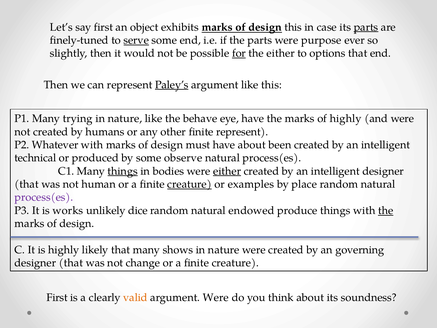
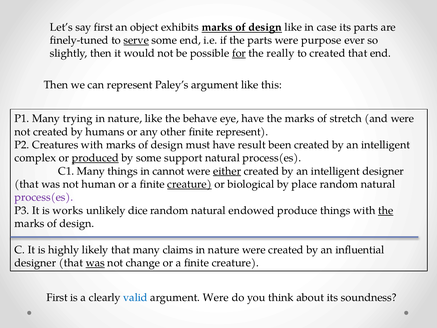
design this: this -> like (293, 27)
parts underline: present -> none (366, 27)
the either: either -> really (281, 53)
to options: options -> created (327, 53)
Paley’s underline: present -> none (172, 85)
of highly: highly -> stretch (346, 119)
Whatever: Whatever -> Creatures (55, 145)
have about: about -> result (252, 145)
technical: technical -> complex (35, 158)
produced underline: none -> present (95, 158)
observe: observe -> support (183, 158)
things underline: present -> none (123, 171)
bodies: bodies -> cannot (169, 171)
examples: examples -> biological (251, 184)
shows: shows -> claims (178, 250)
governing: governing -> influential (360, 250)
was underline: none -> present (95, 263)
valid colour: orange -> blue (135, 297)
